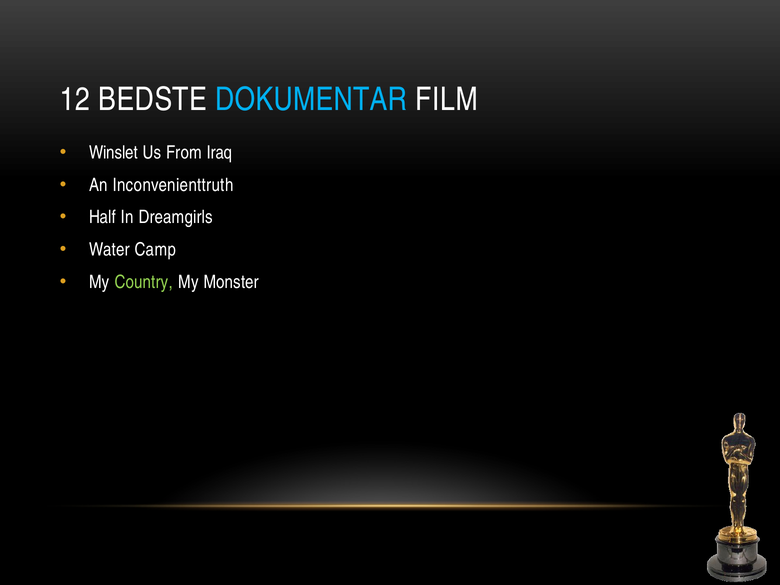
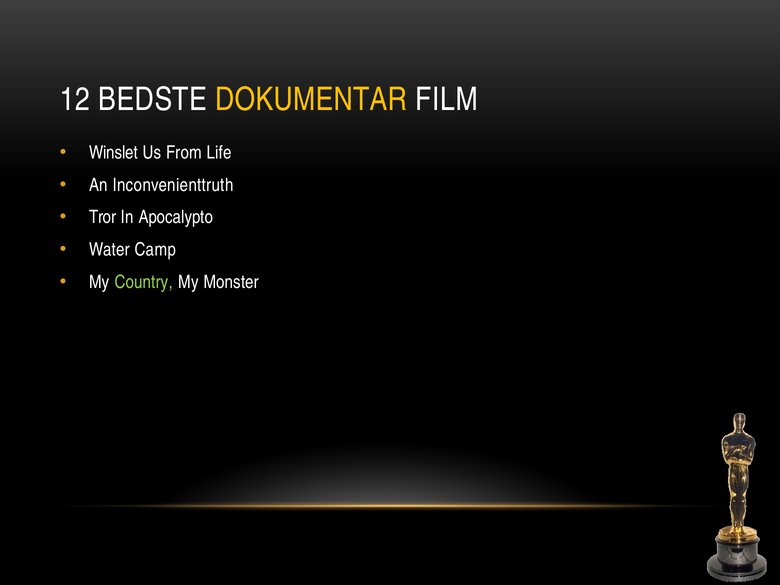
DOKUMENTAR colour: light blue -> yellow (311, 100)
Iraq: Iraq -> Life (219, 153)
Half: Half -> Tror (103, 217)
Dreamgirls: Dreamgirls -> Apocalypto (176, 217)
